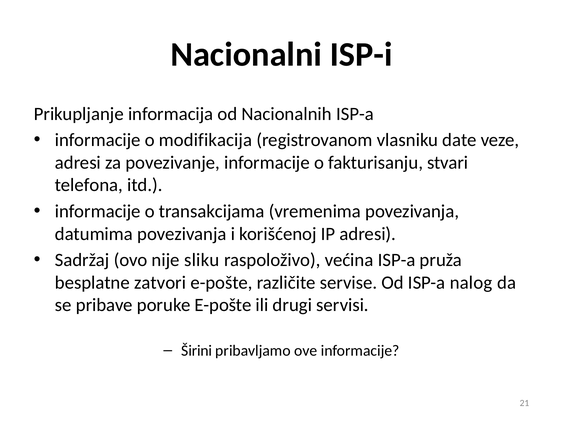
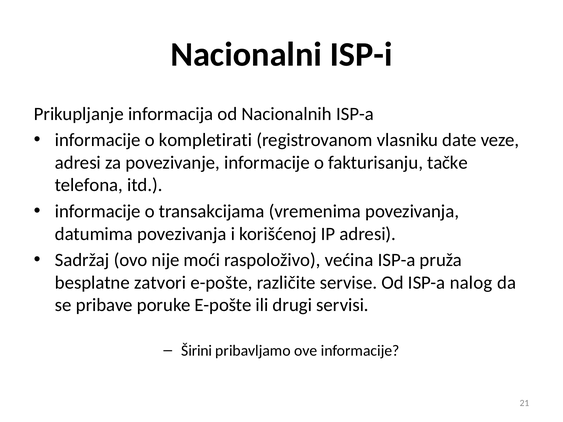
modifikacija: modifikacija -> kompletirati (206, 140)
stvari: stvari -> tačke (447, 163)
sliku: sliku -> moći (202, 260)
